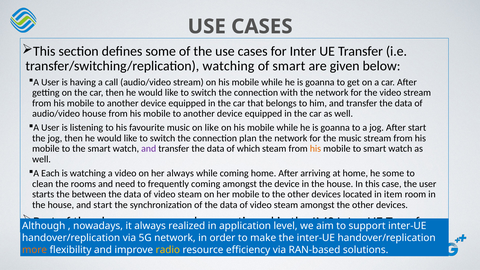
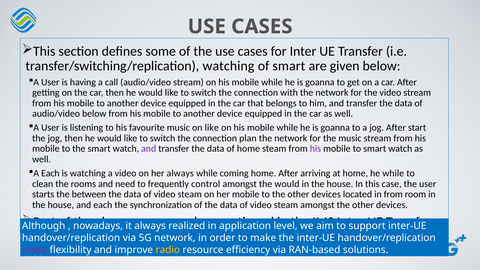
audio/video house: house -> below (94, 114)
of which: which -> home (248, 149)
his colour: orange -> purple (315, 149)
he some: some -> while (393, 173)
frequently coming: coming -> control (206, 184)
the device: device -> would (287, 184)
in item: item -> from (393, 194)
and start: start -> each (103, 205)
more colour: orange -> purple (35, 250)
